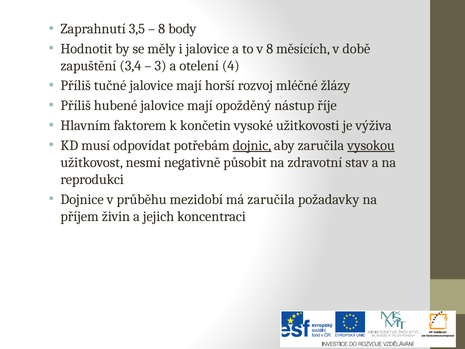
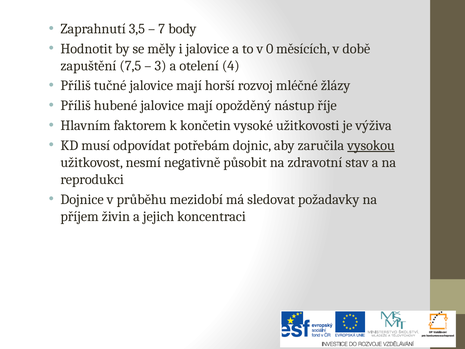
8: 8 -> 7 (162, 29)
v 8: 8 -> 0 (270, 49)
3,4: 3,4 -> 7,5 (130, 66)
dojnic underline: present -> none (252, 145)
má zaručila: zaručila -> sledovat (271, 199)
